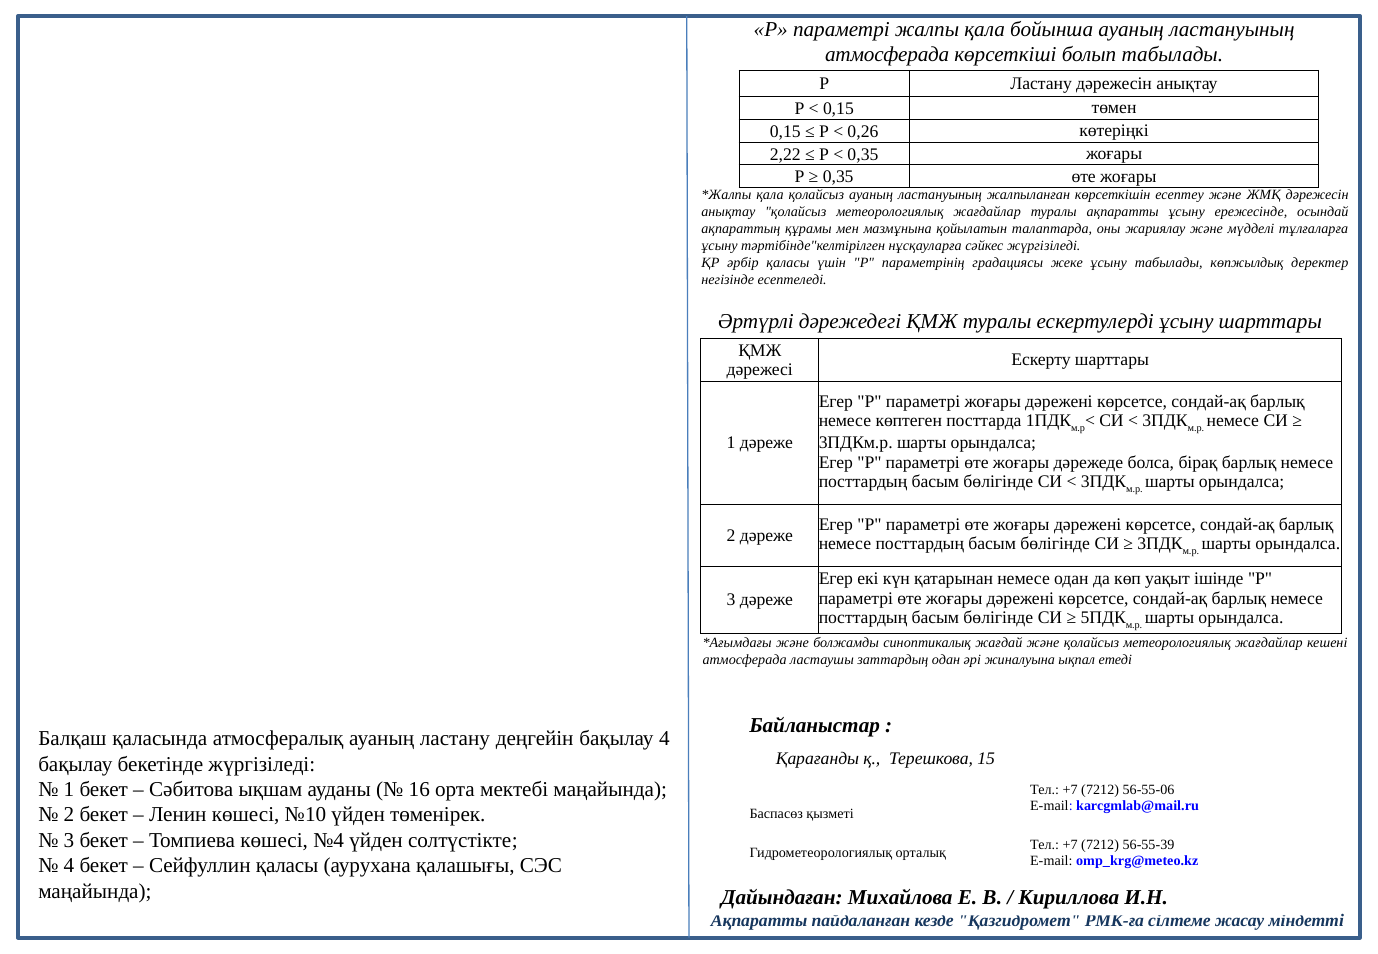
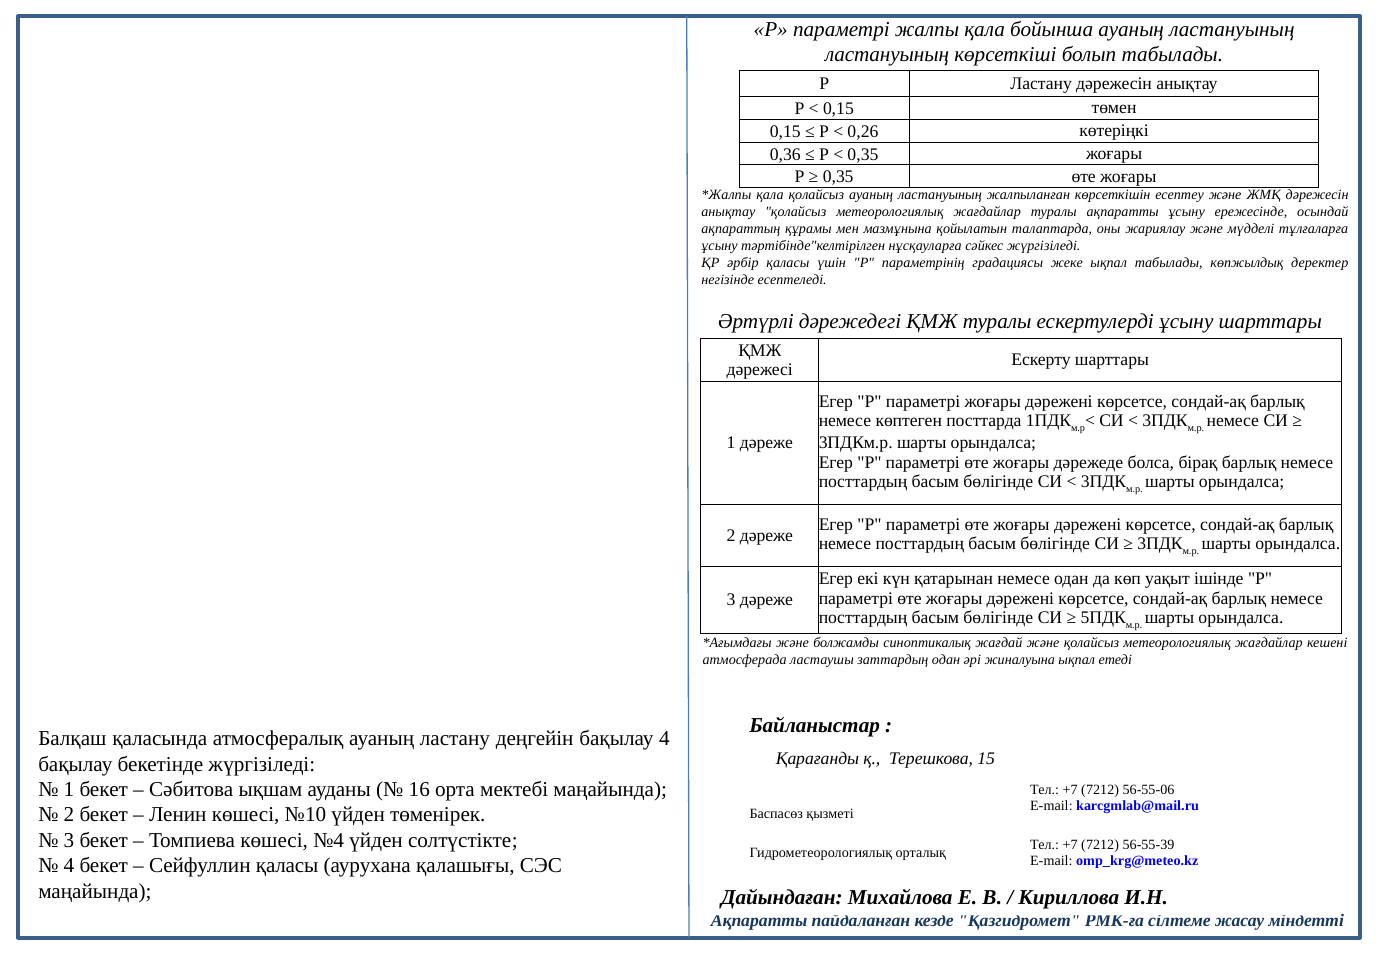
атмосферада: атмосферада -> ластануының (887, 54)
2,22: 2,22 -> 0,36 (785, 154)
жеке ұсыну: ұсыну -> ықпал (1109, 263)
